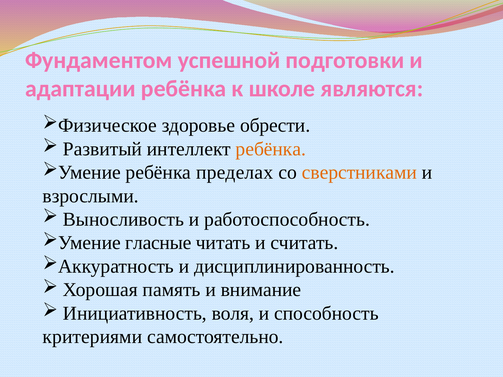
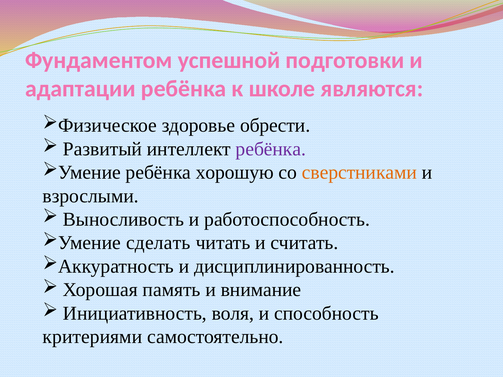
ребёнка colour: orange -> purple (271, 149)
пределах: пределах -> хорошую (235, 173)
гласные: гласные -> сделать (158, 243)
